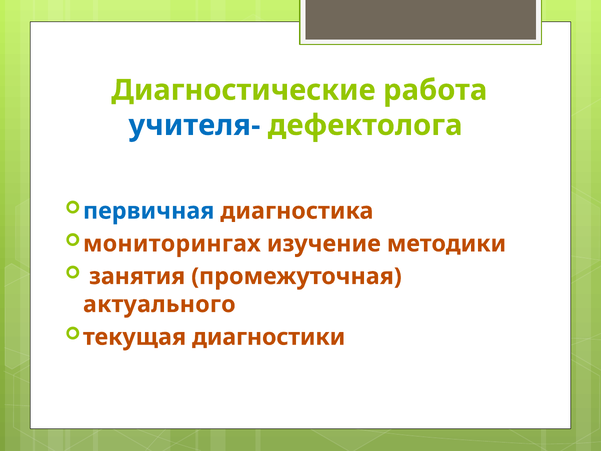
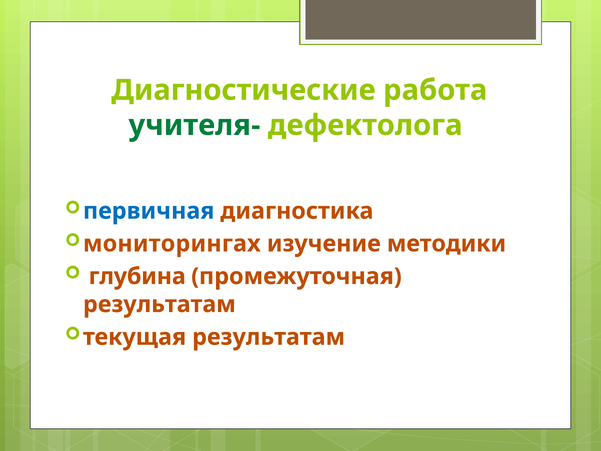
учителя- colour: blue -> green (194, 125)
занятия: занятия -> глубина (137, 276)
актуального: актуального -> результатам (159, 304)
текущая диагностики: диагностики -> результатам (269, 337)
